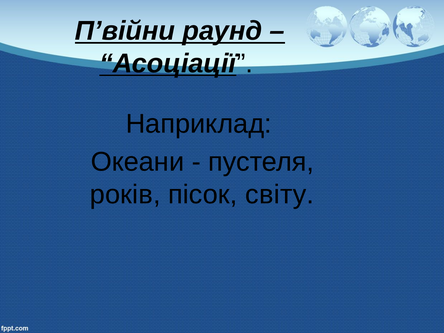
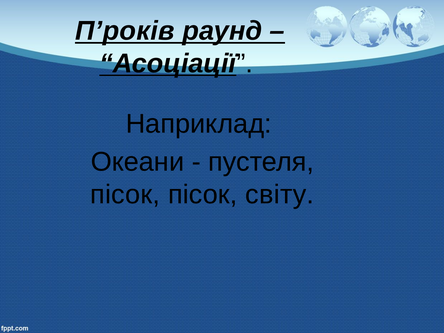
П’війни: П’війни -> П’років (125, 31)
років: років -> пісок (125, 194)
